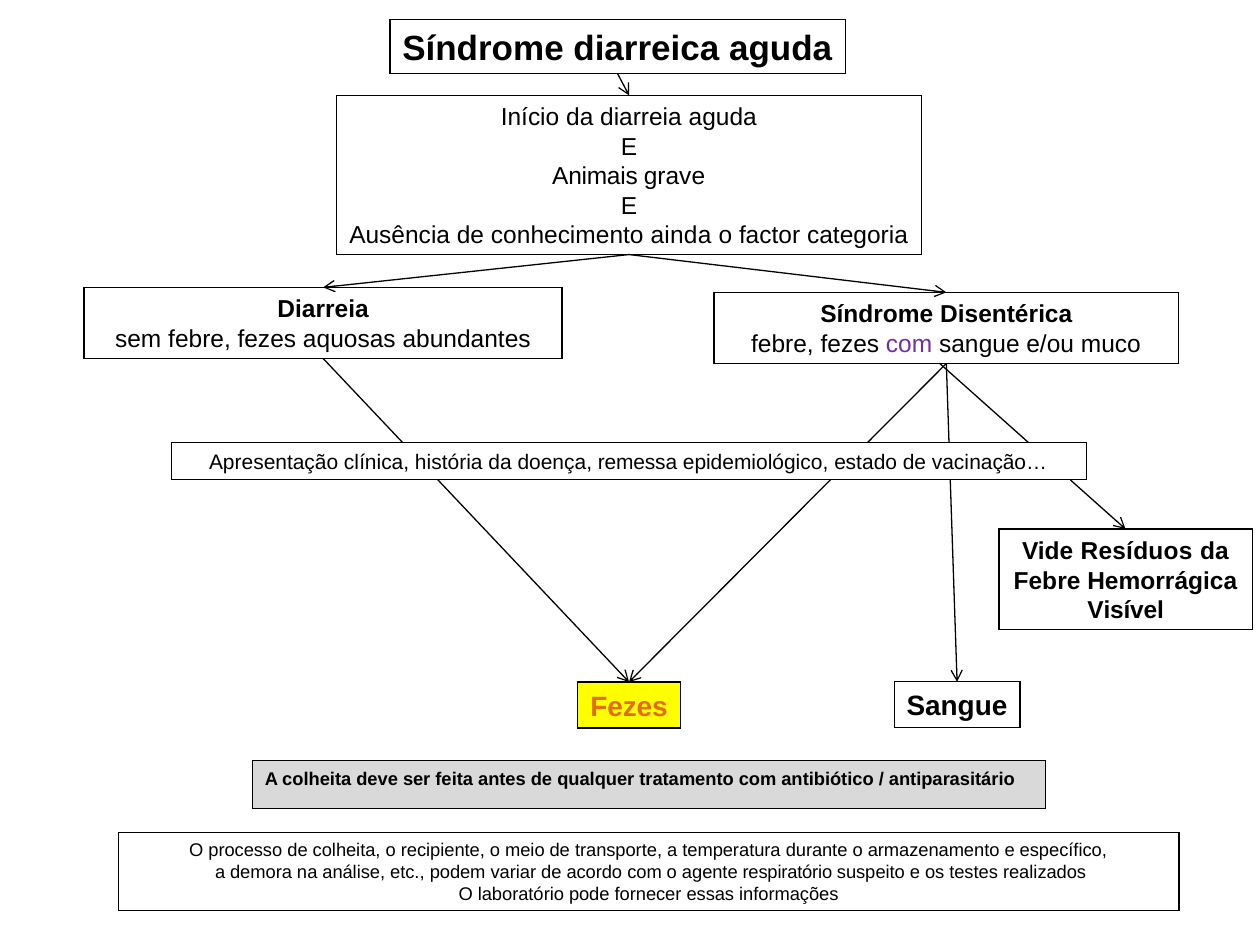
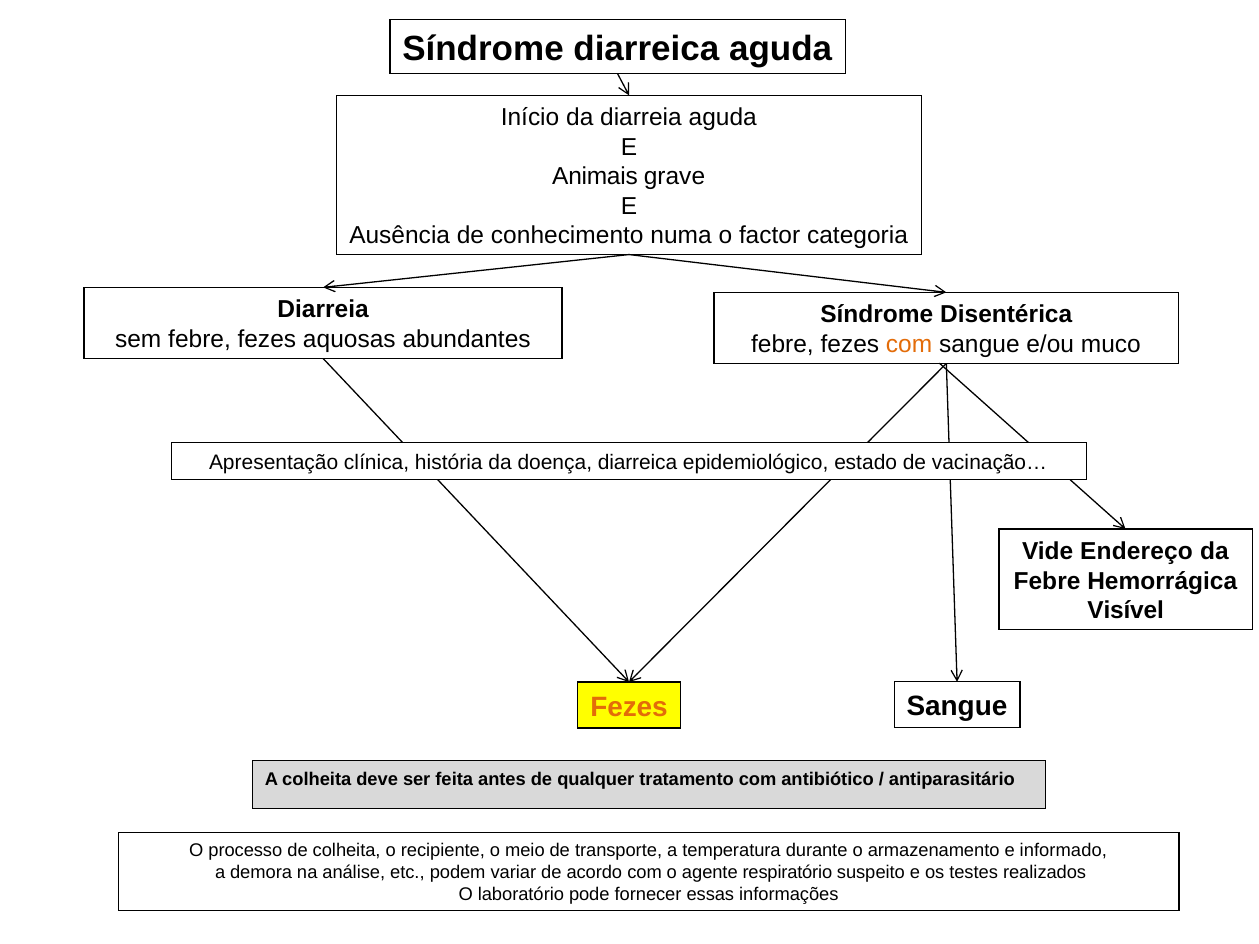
ainda: ainda -> numa (681, 235)
com colour: purple -> orange (909, 344)
doença remessa: remessa -> diarreica (637, 463)
Resíduos: Resíduos -> Endereço (1137, 552)
específico: específico -> informado (1063, 851)
